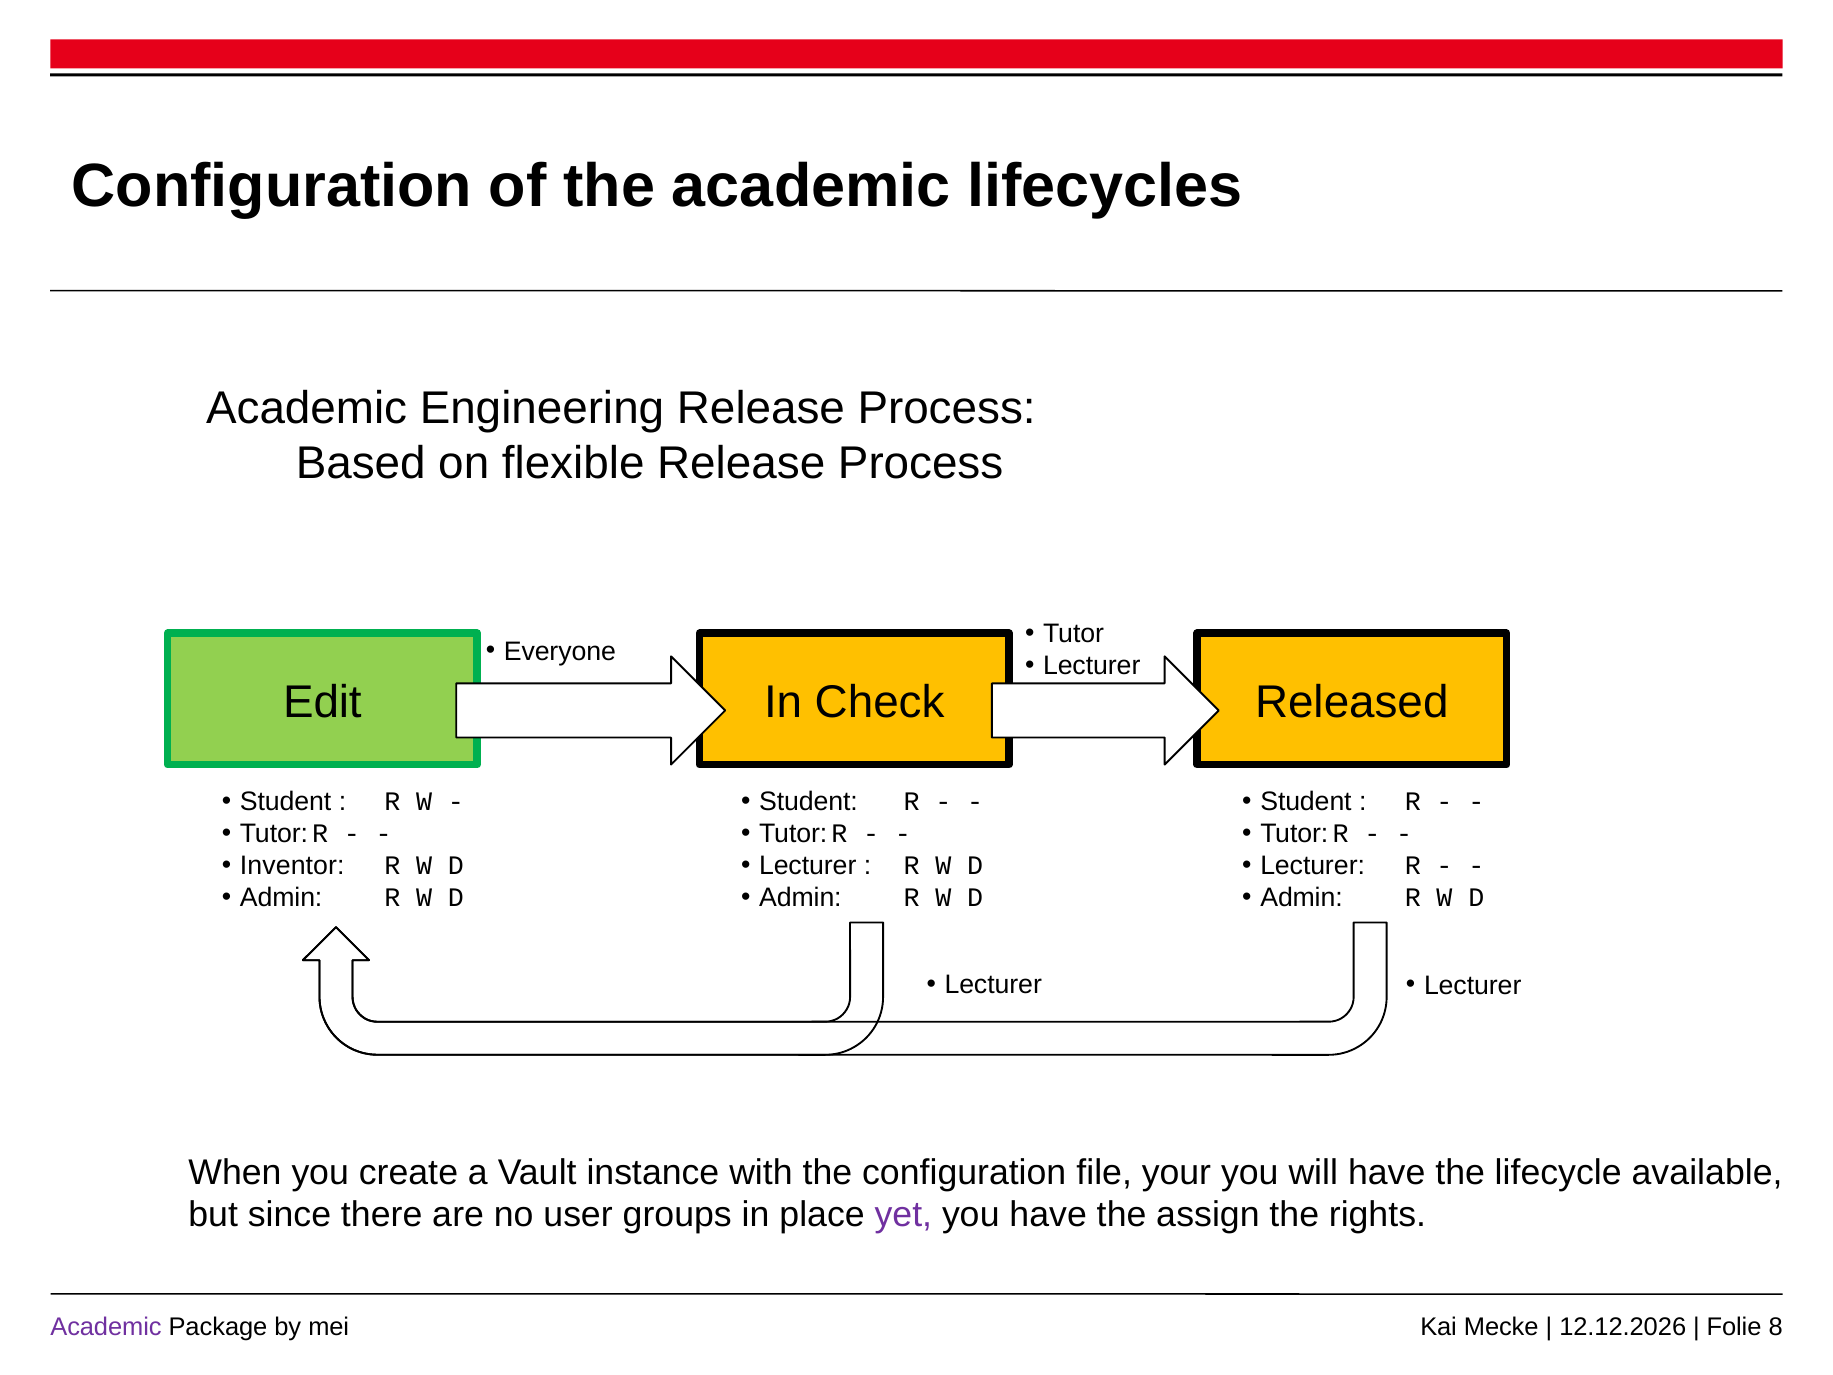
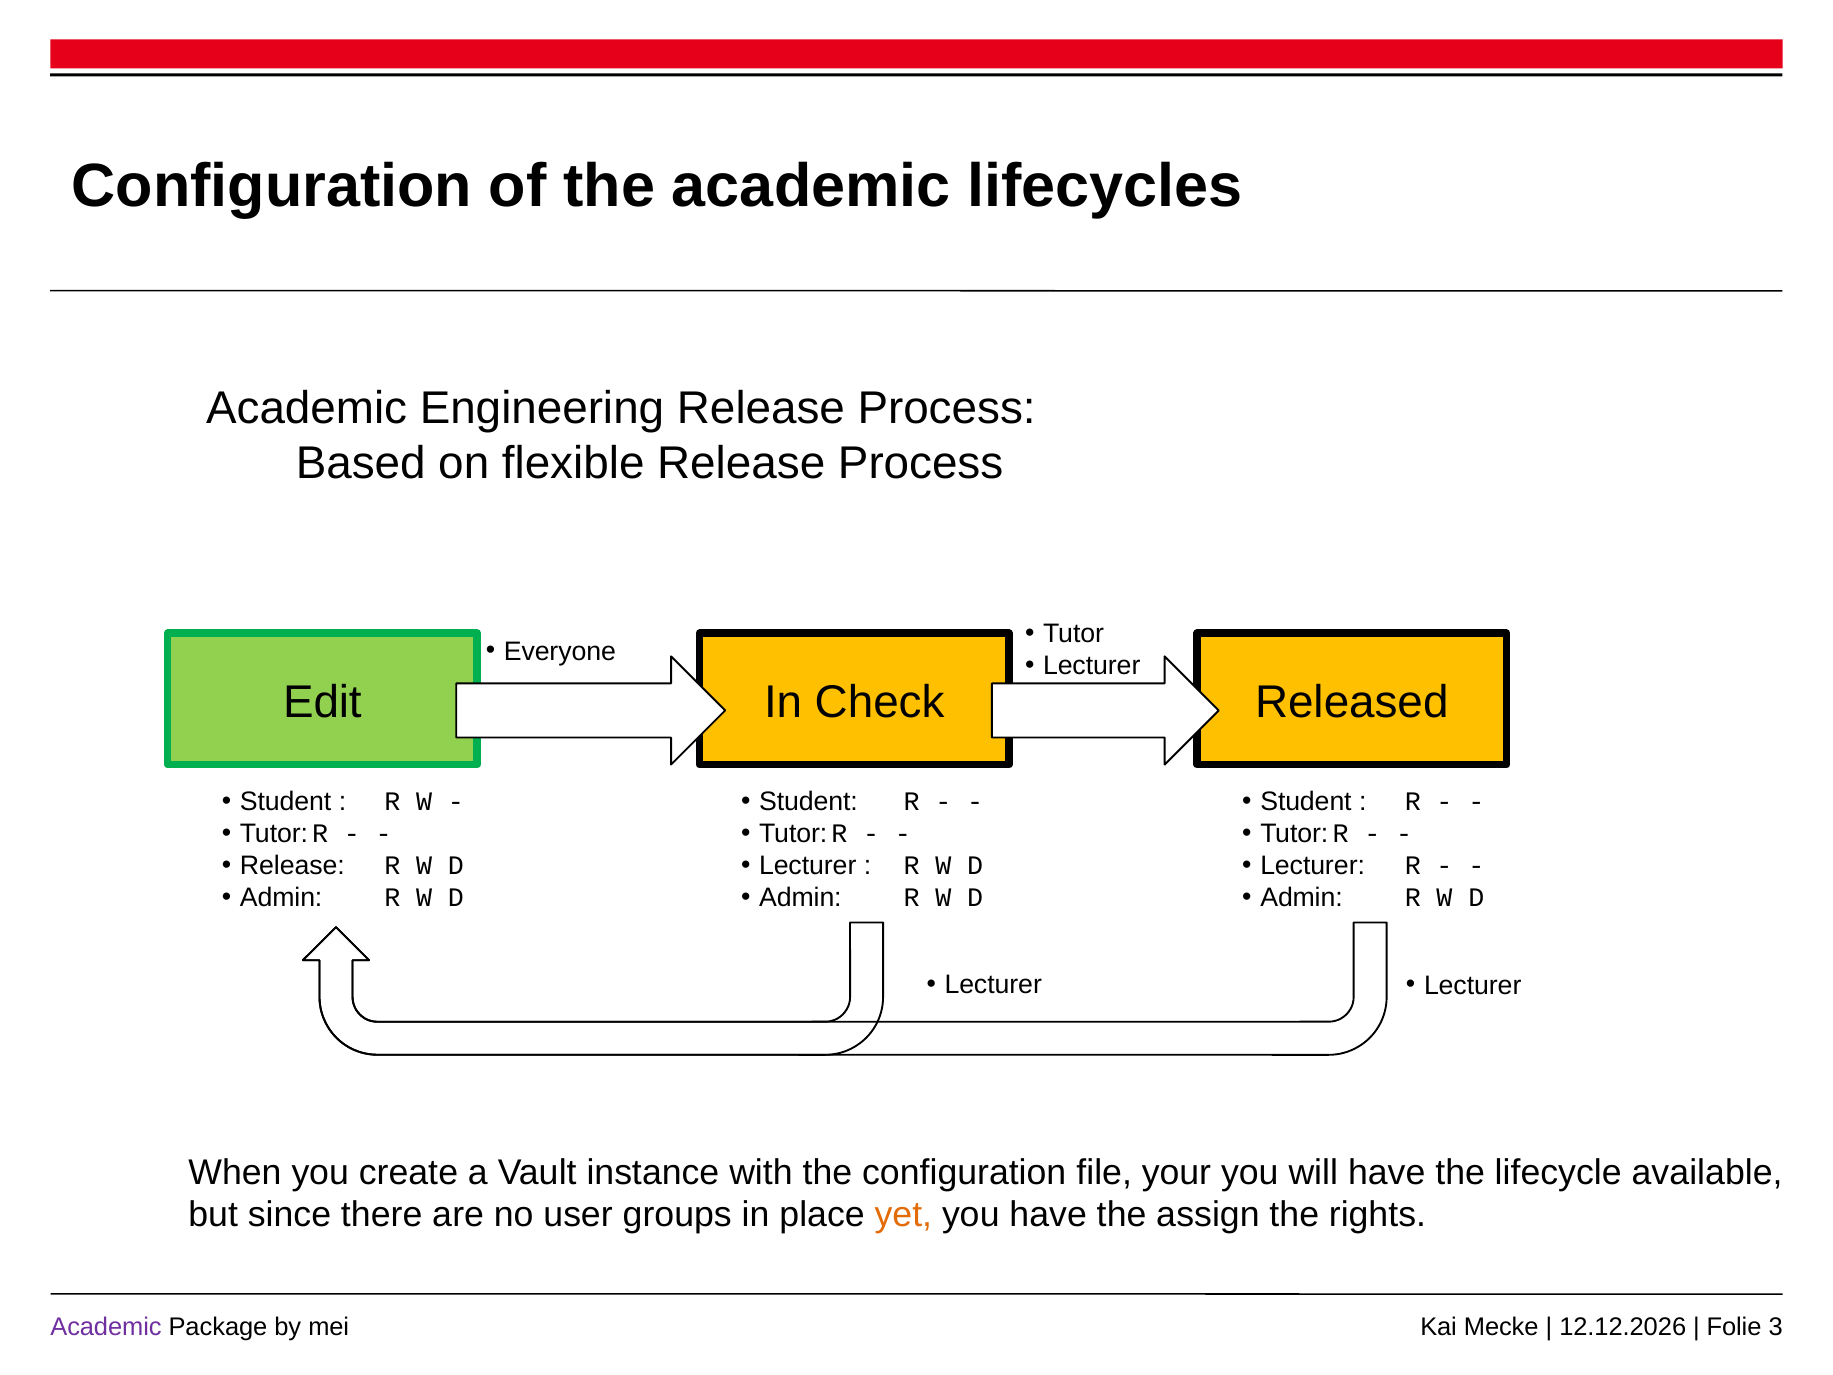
Inventor: Inventor -> Release (292, 866)
yet colour: purple -> orange (903, 1215)
8: 8 -> 3 (1776, 1327)
